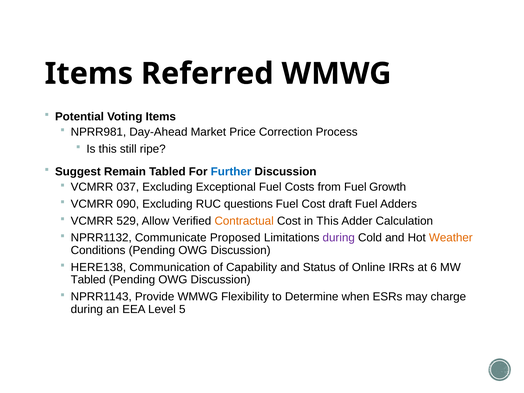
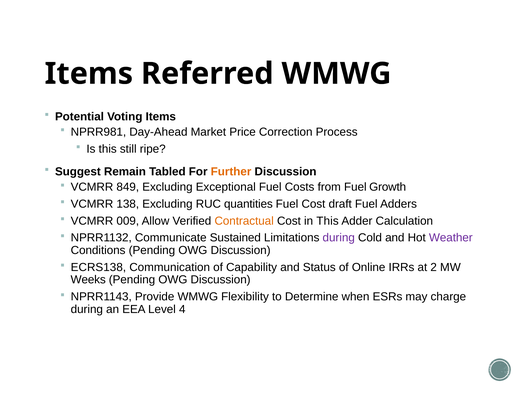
Further colour: blue -> orange (231, 172)
037: 037 -> 849 (128, 187)
090: 090 -> 138 (128, 204)
questions: questions -> quantities (248, 204)
529: 529 -> 009 (128, 221)
Proposed: Proposed -> Sustained (235, 238)
Weather colour: orange -> purple (451, 238)
HERE138: HERE138 -> ECRS138 (98, 267)
6: 6 -> 2 (434, 267)
Tabled: Tabled -> Weeks (88, 280)
5: 5 -> 4 (182, 309)
